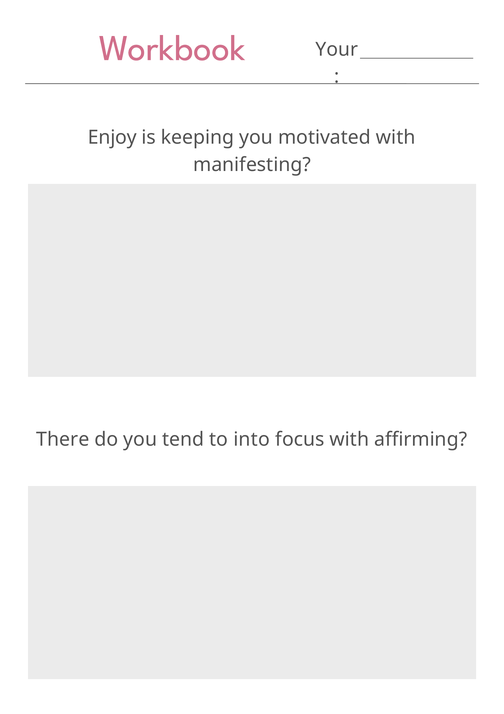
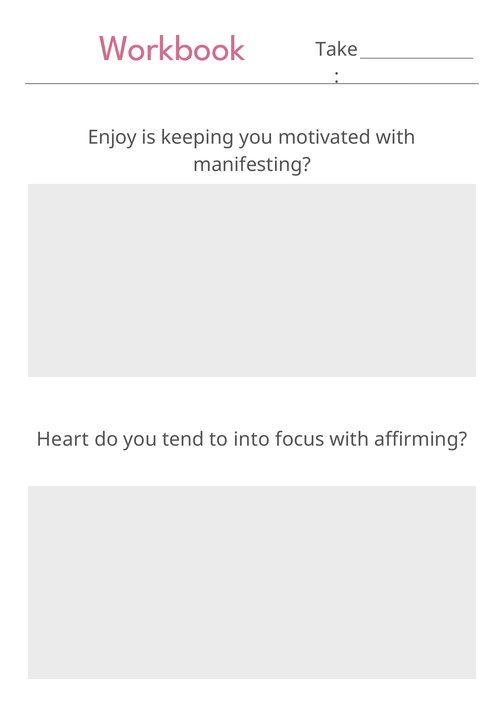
Your: Your -> Take (337, 50)
There: There -> Heart (63, 439)
